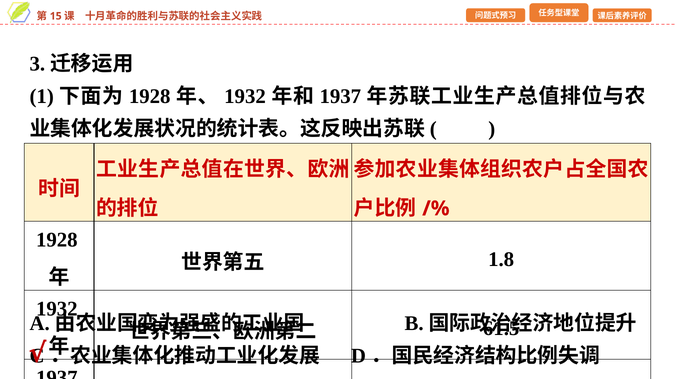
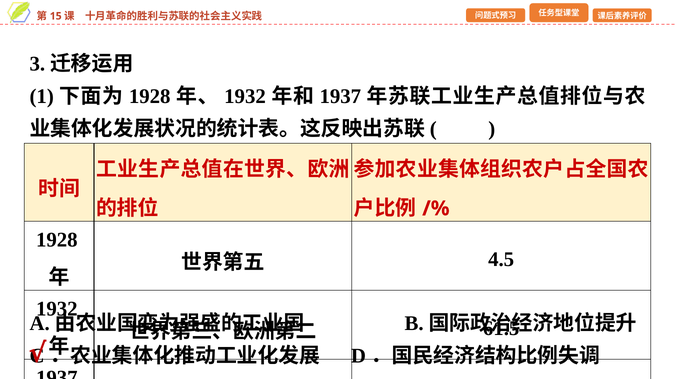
1.8: 1.8 -> 4.5 (501, 260)
